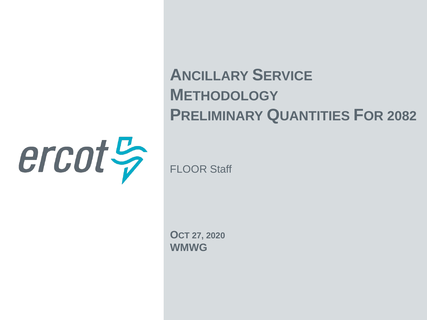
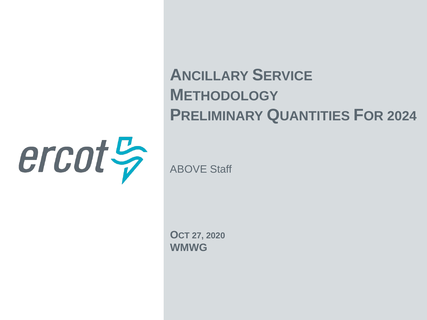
2082: 2082 -> 2024 (402, 116)
FLOOR: FLOOR -> ABOVE (188, 169)
